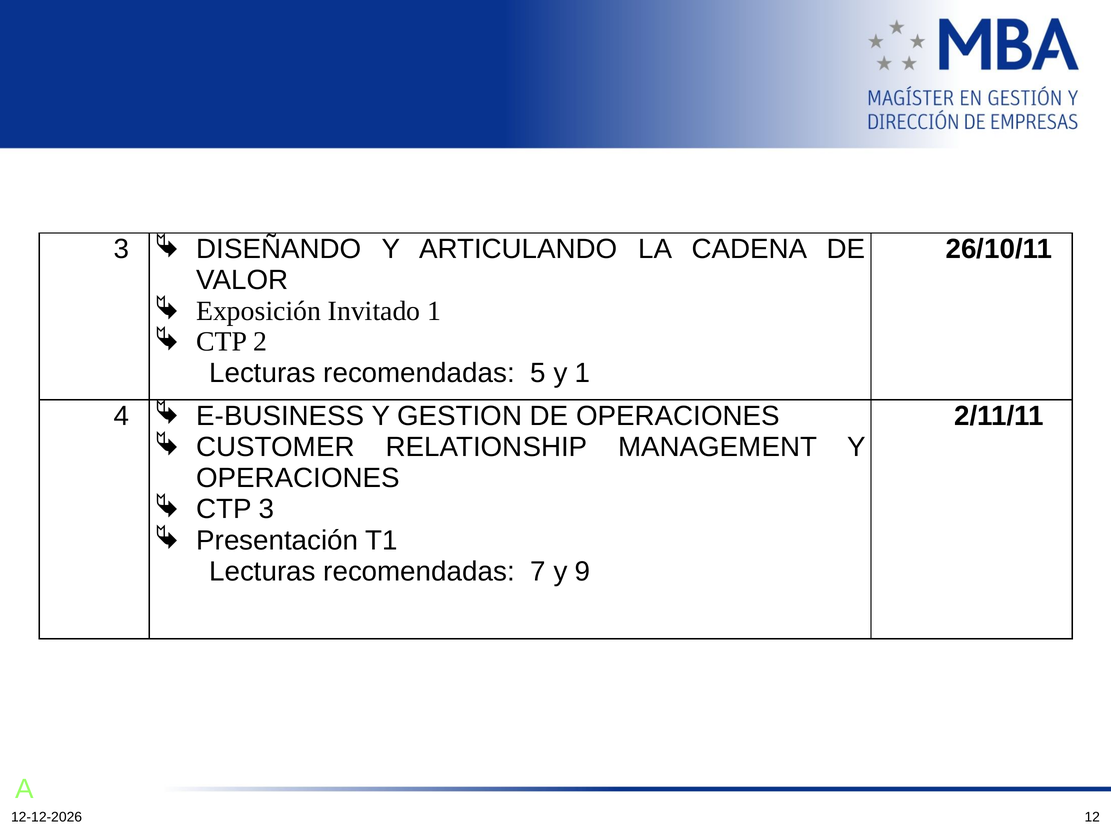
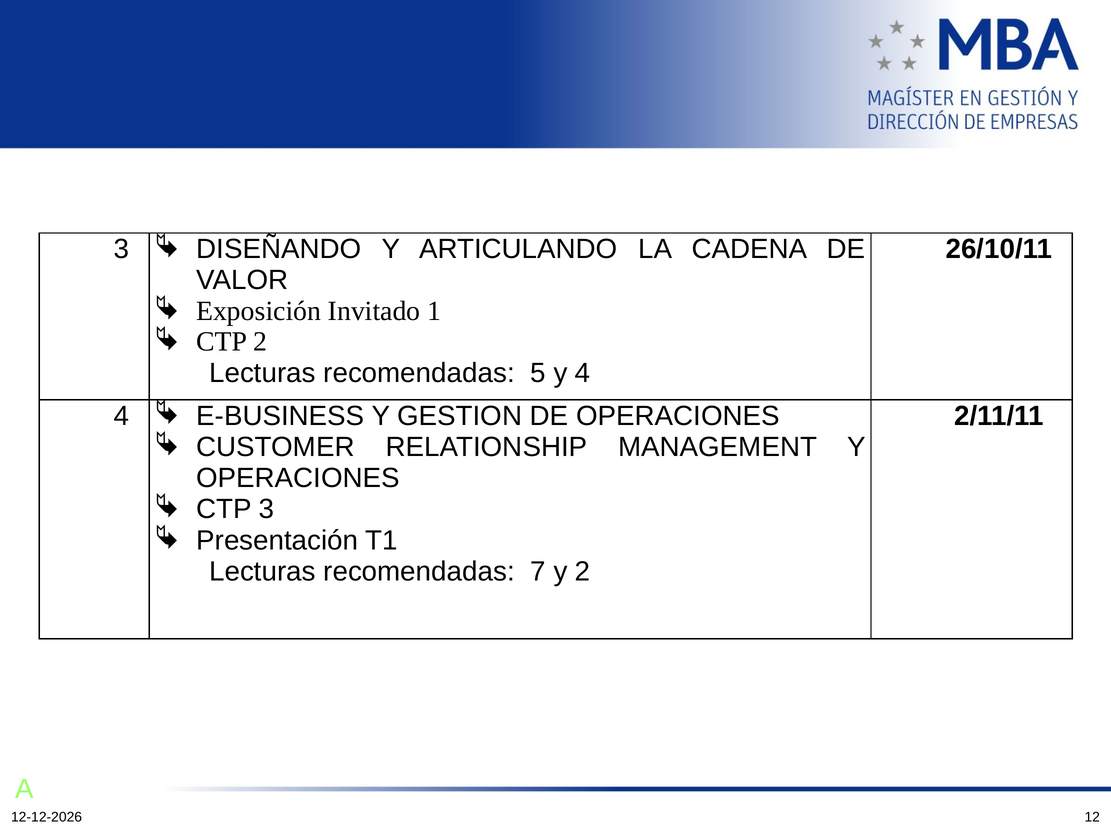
y 1: 1 -> 4 (583, 373)
y 9: 9 -> 2 (583, 571)
